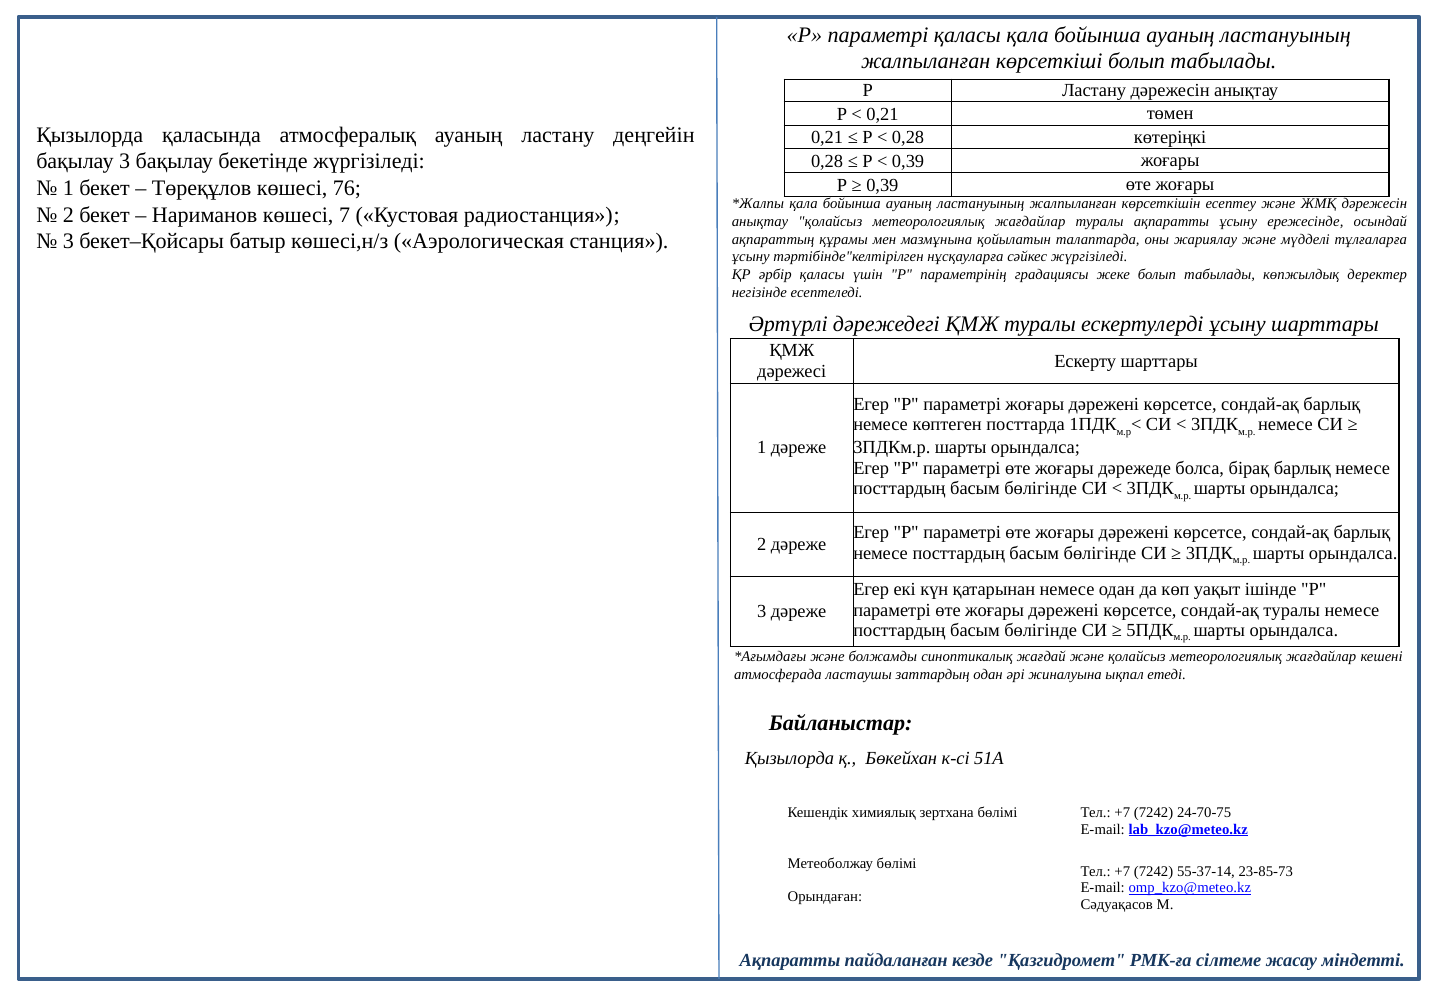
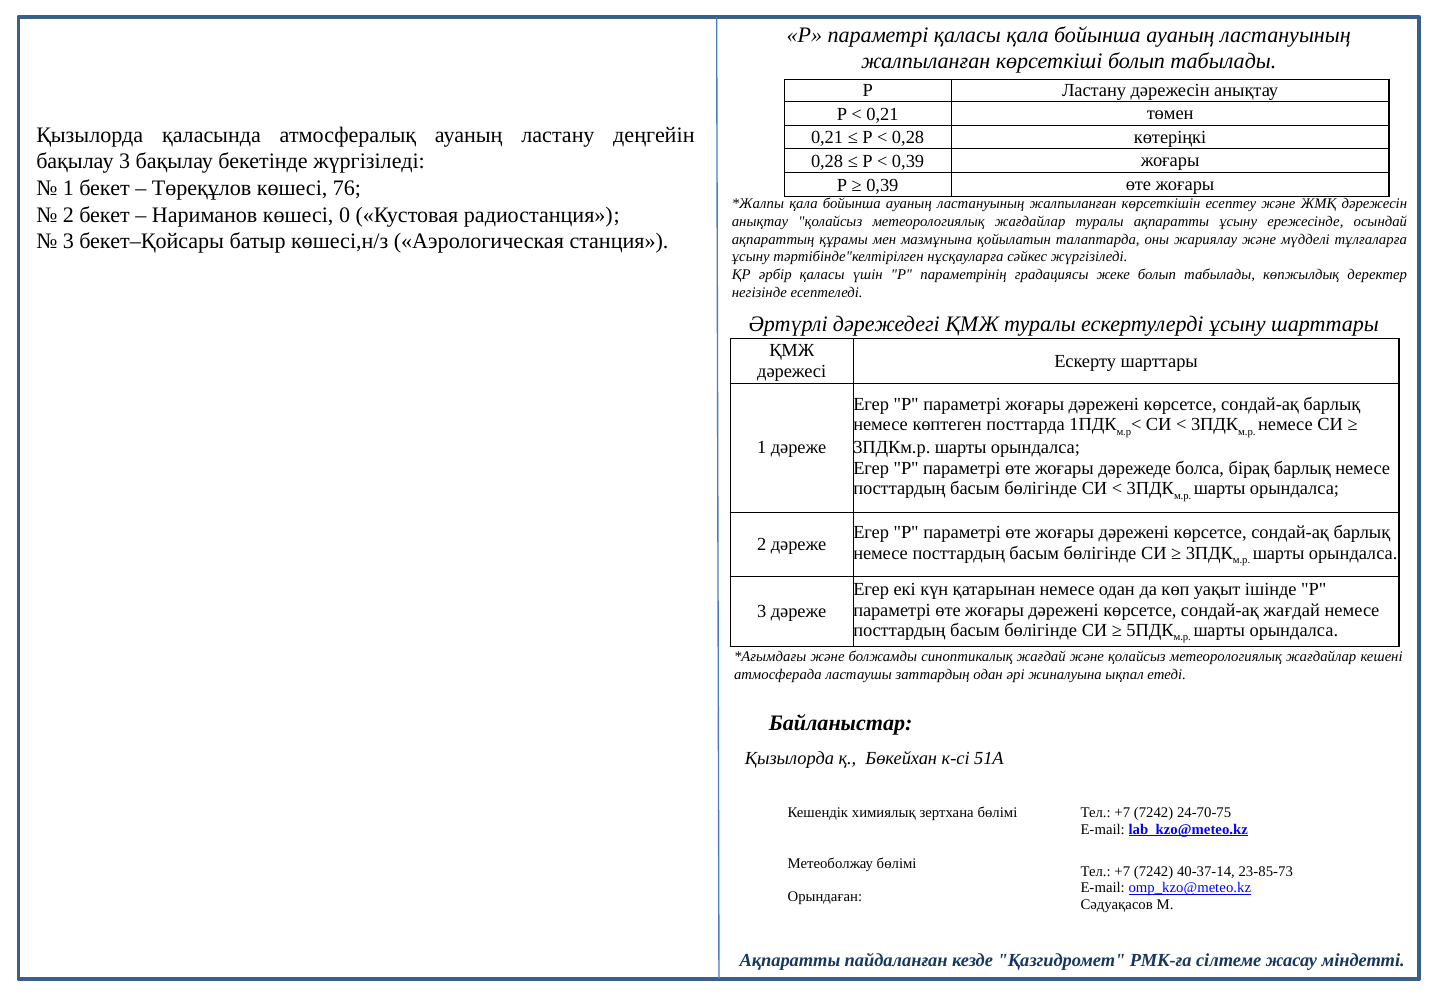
7: 7 -> 0 (345, 215)
сондай-ақ туралы: туралы -> жағдай (1292, 610)
55-37-14: 55-37-14 -> 40-37-14 (1206, 871)
